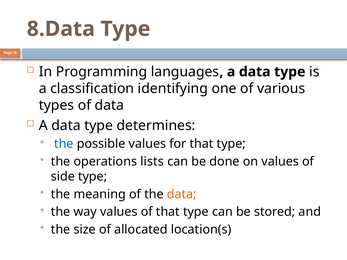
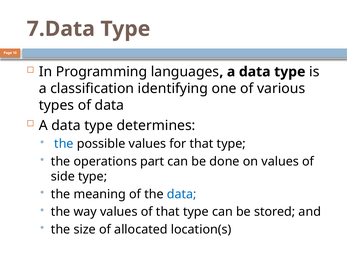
8.Data: 8.Data -> 7.Data (61, 29)
lists: lists -> part (152, 162)
data colour: orange -> blue (182, 194)
